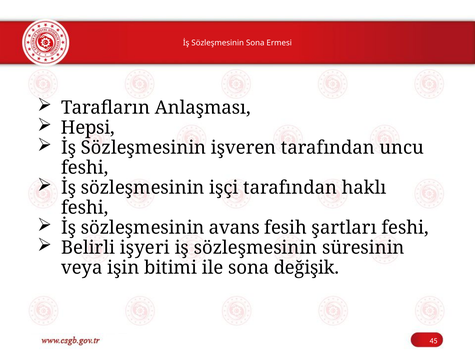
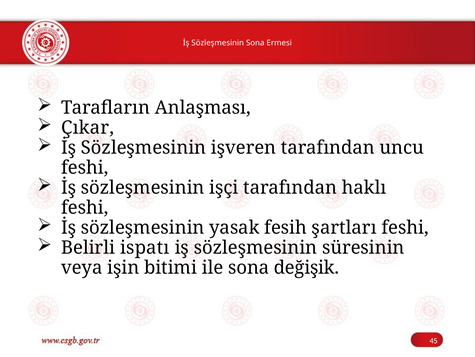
Hepsi: Hepsi -> Çıkar (88, 128)
avans: avans -> yasak (234, 227)
işyeri: işyeri -> ispatı (145, 247)
